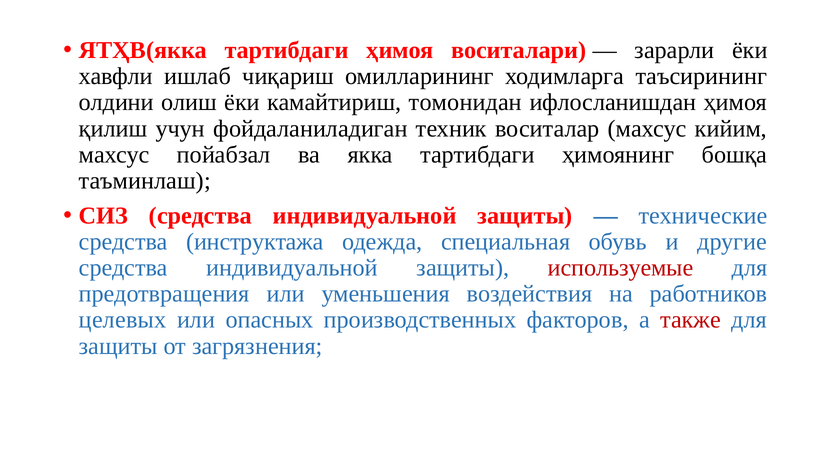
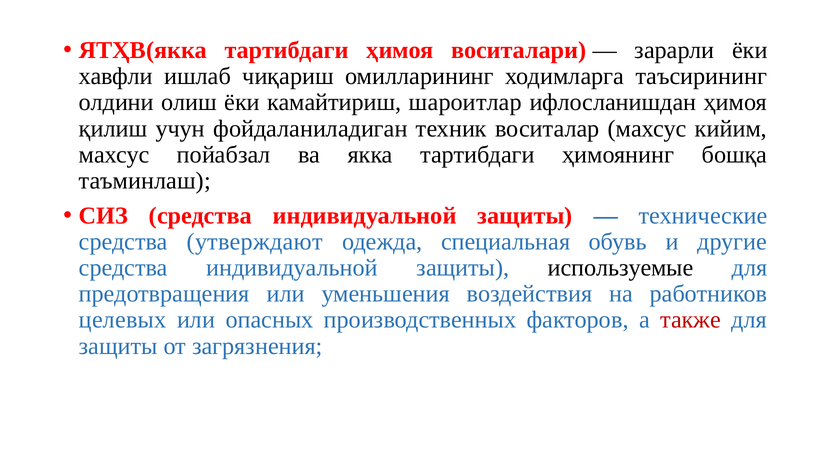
томонидан: томонидан -> шароитлар (465, 103)
инструктажа: инструктажа -> утверждают (255, 242)
используемые colour: red -> black (621, 268)
